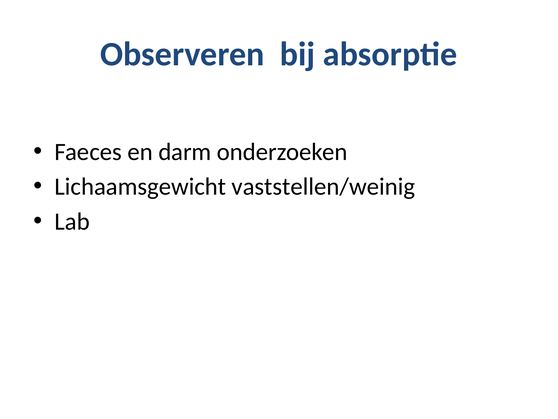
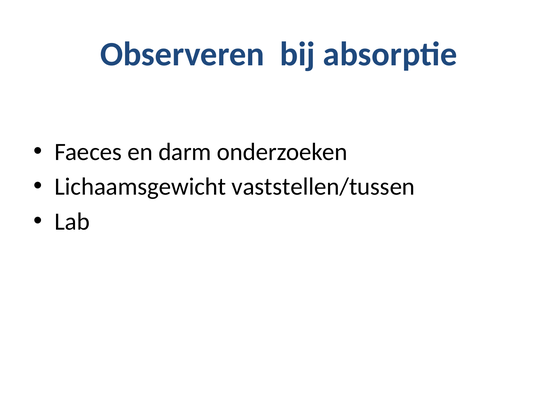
vaststellen/weinig: vaststellen/weinig -> vaststellen/tussen (323, 187)
